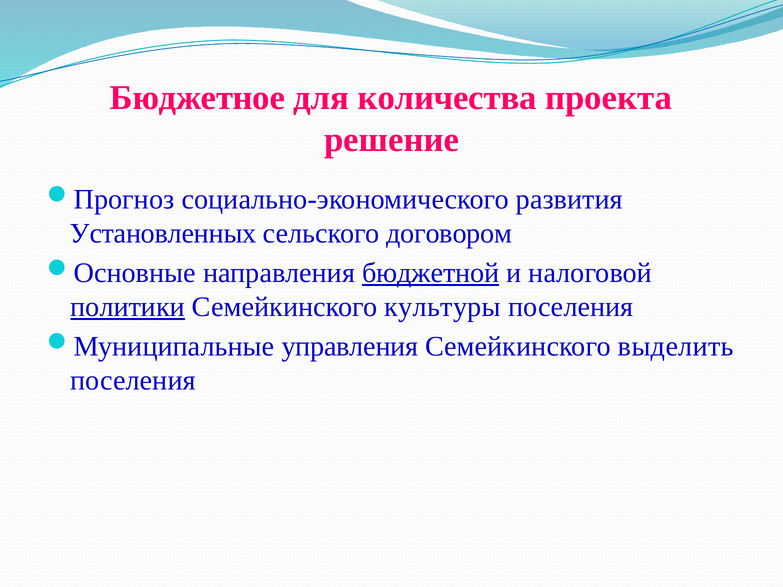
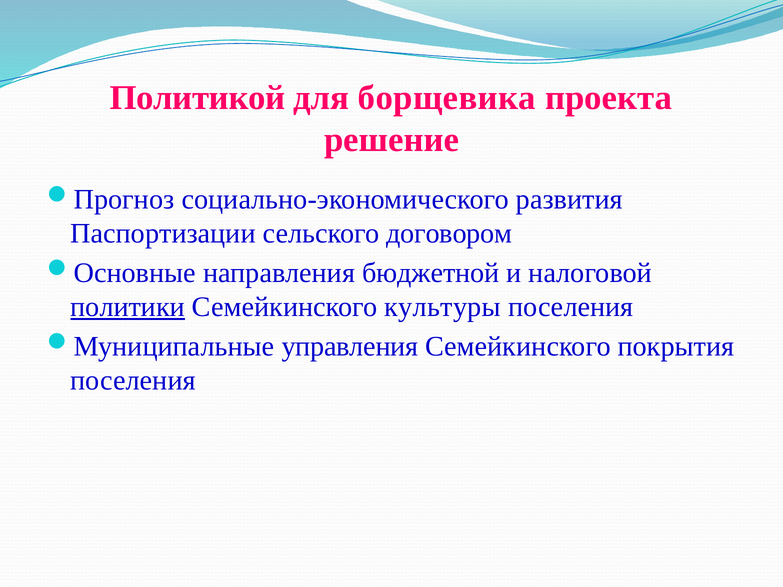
Бюджетное: Бюджетное -> Политикой (197, 98)
количества: количества -> борщевика (447, 98)
Установленных: Установленных -> Паспортизации (163, 233)
бюджетной underline: present -> none (431, 273)
выделить: выделить -> покрытия (676, 347)
